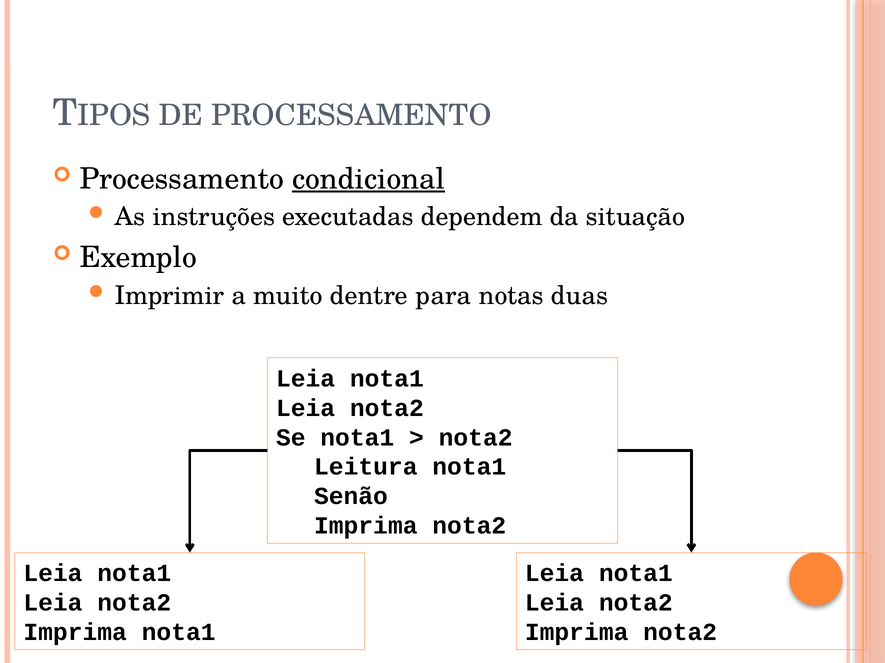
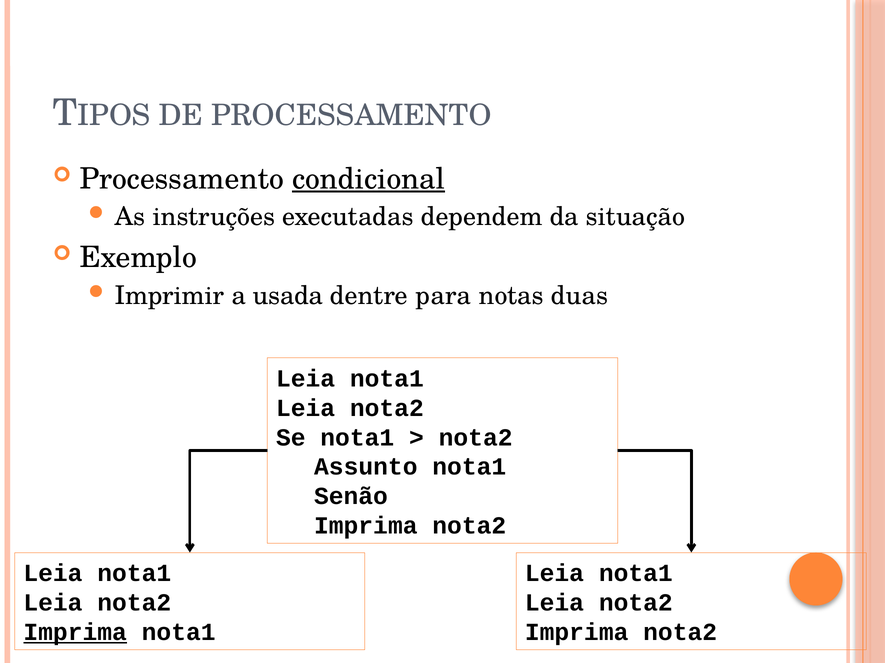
muito: muito -> usada (288, 296)
Leitura: Leitura -> Assunto (366, 467)
Imprima underline: none -> present (75, 633)
